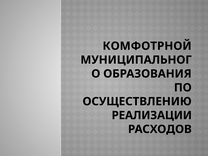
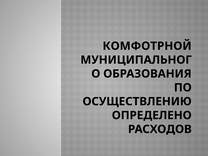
РЕАЛИЗАЦИИ: РЕАЛИЗАЦИИ -> ОПРЕДЕЛЕНО (152, 115)
